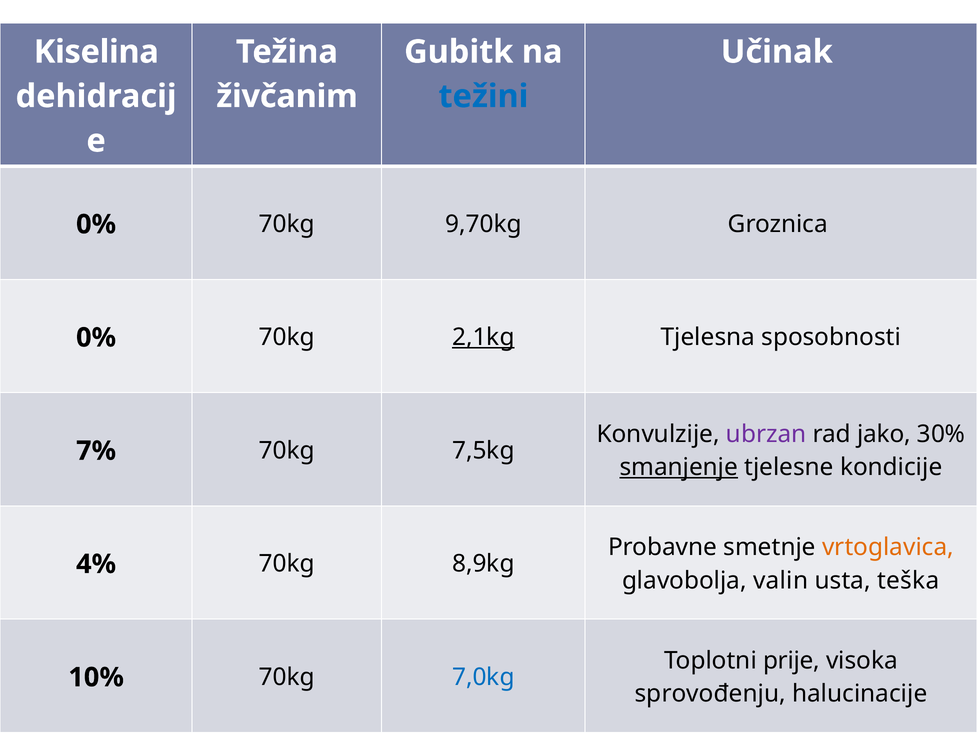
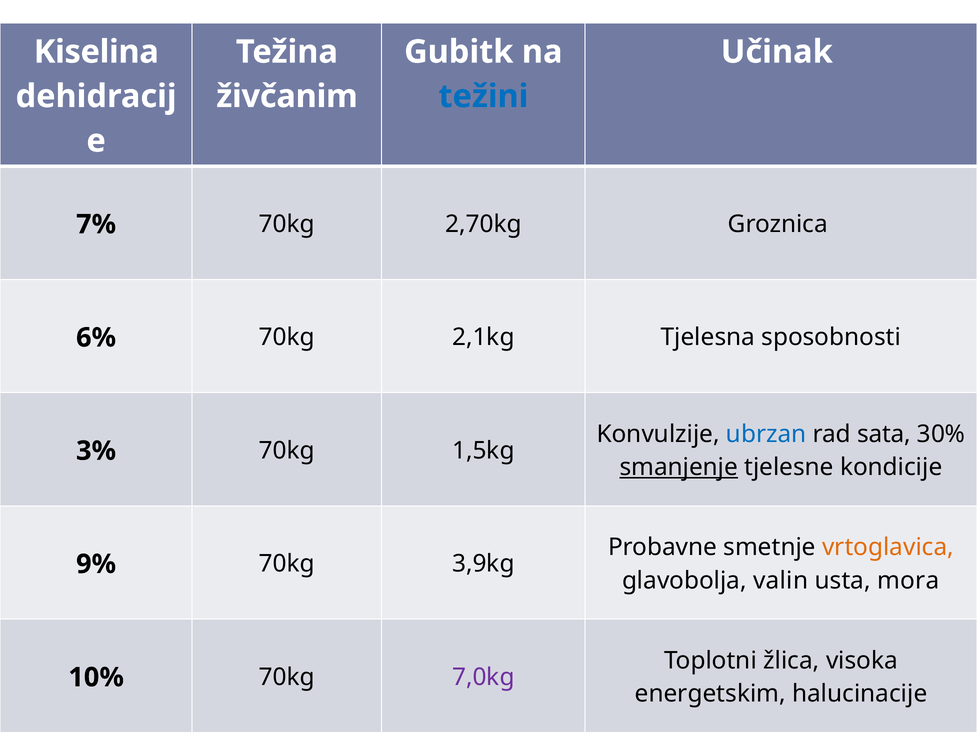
0%: 0% -> 7% (96, 224)
9,70kg: 9,70kg -> 2,70kg (483, 224)
0%: 0% -> 6% (96, 338)
2,1kg underline: present -> none (483, 337)
ubrzan colour: purple -> blue (766, 434)
jako: jako -> sata (884, 434)
7%: 7% -> 3% (96, 451)
7,5kg: 7,5kg -> 1,5kg (483, 450)
4%: 4% -> 9% (96, 564)
8,9kg: 8,9kg -> 3,9kg (483, 564)
teška: teška -> mora (908, 580)
prije: prije -> žlica (791, 660)
7,0kg colour: blue -> purple (483, 677)
sprovođenju: sprovođenju -> energetskim (710, 693)
